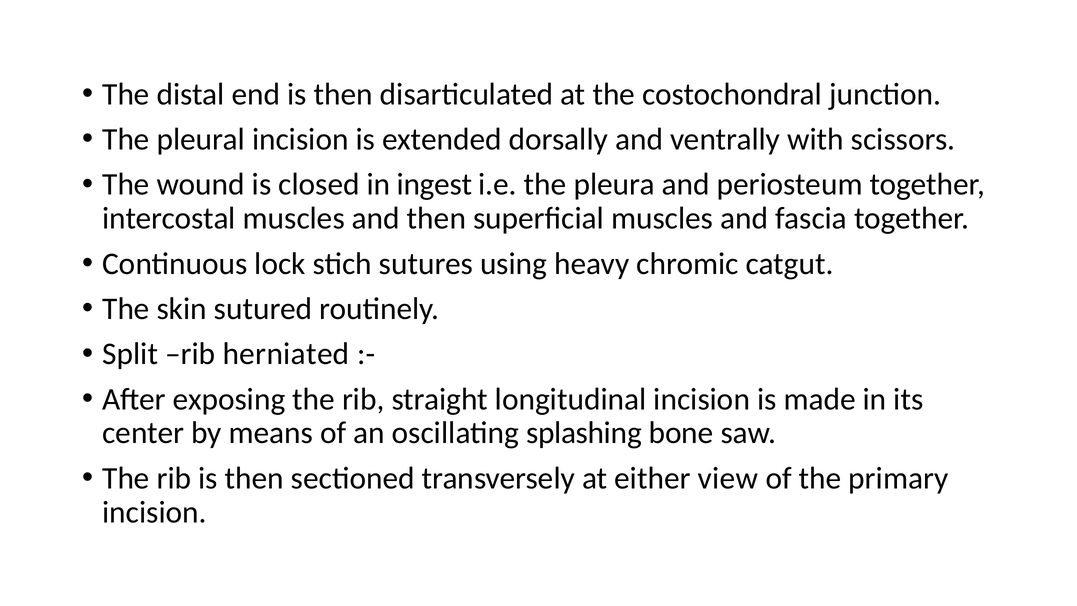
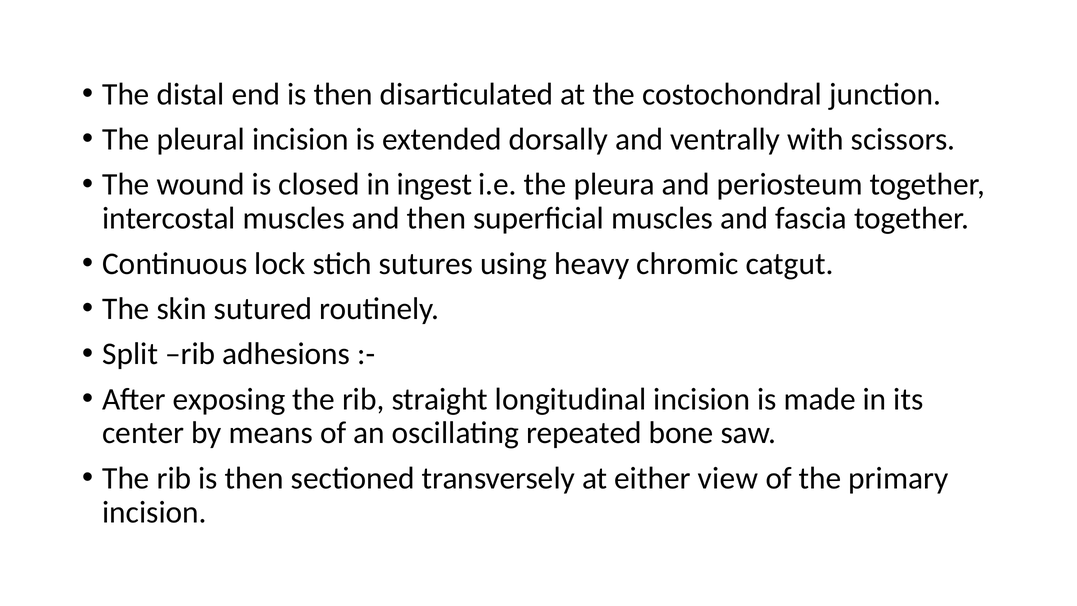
herniated: herniated -> adhesions (286, 354)
splashing: splashing -> repeated (584, 433)
